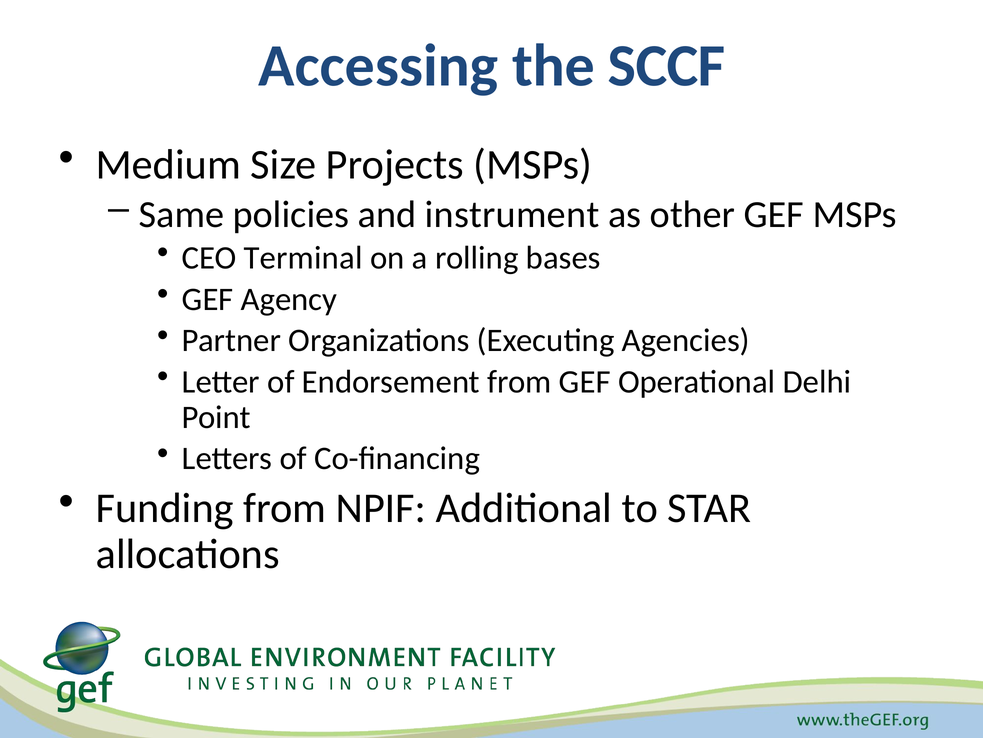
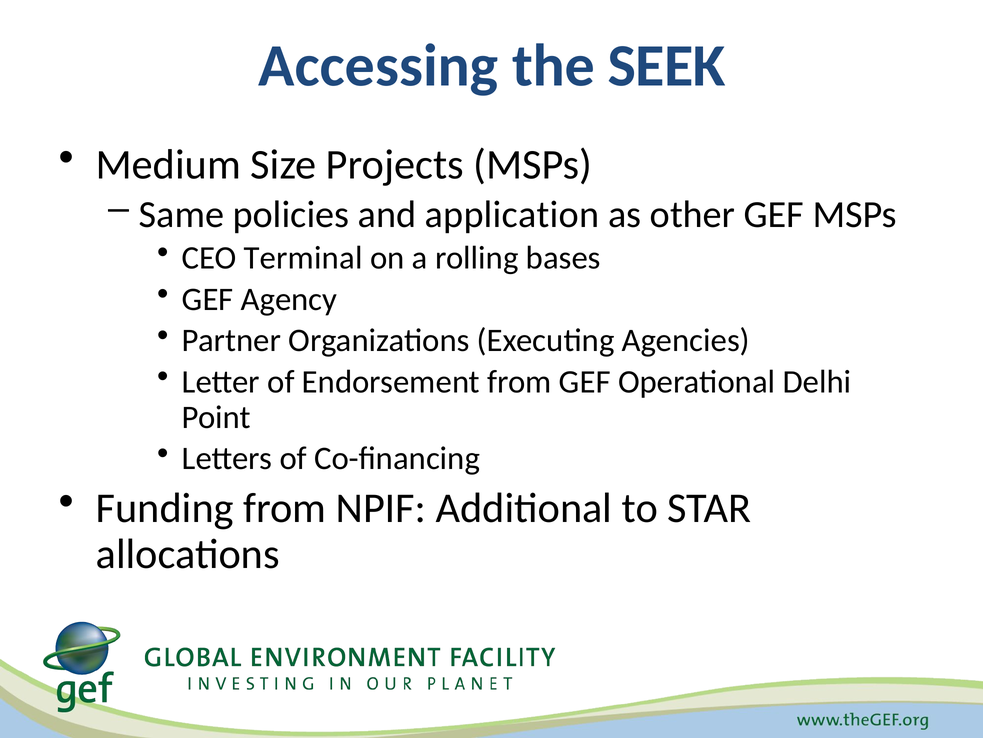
SCCF: SCCF -> SEEK (667, 66)
instrument: instrument -> application (512, 214)
